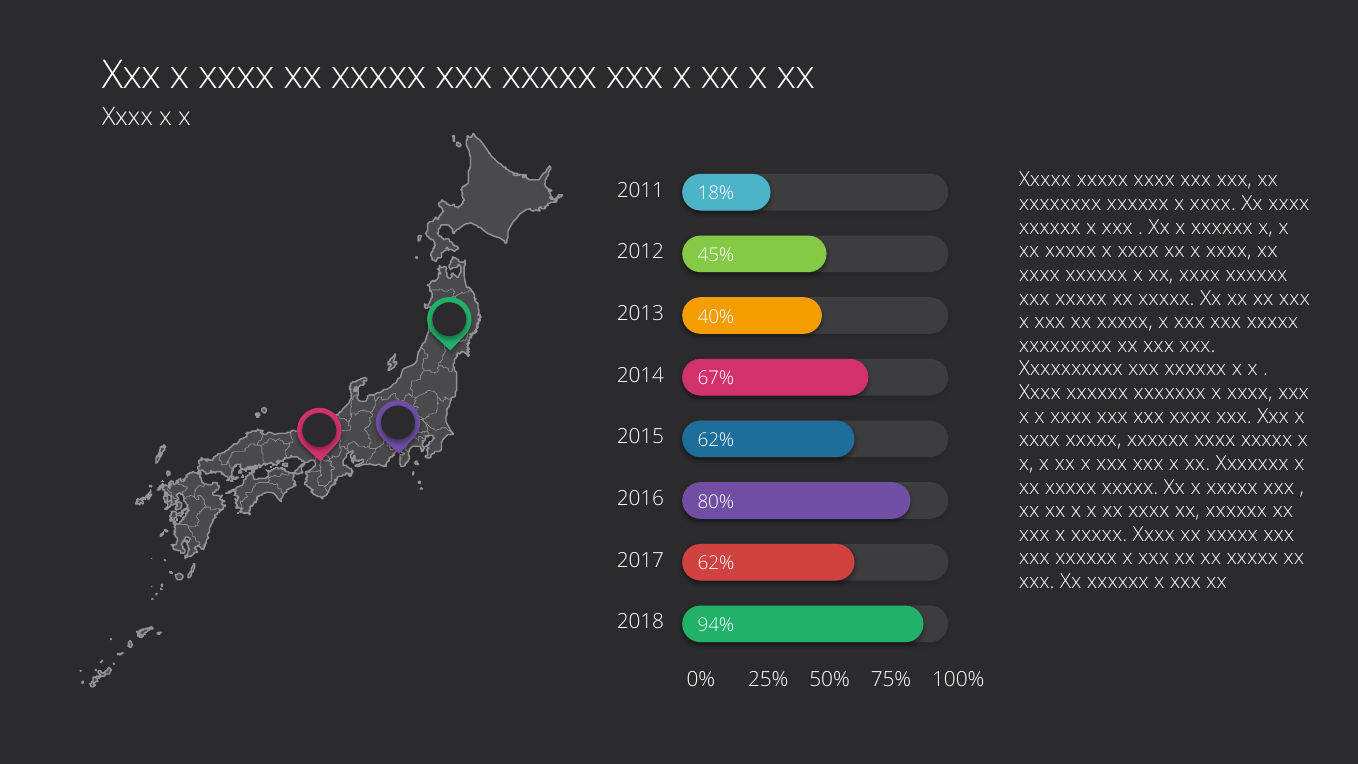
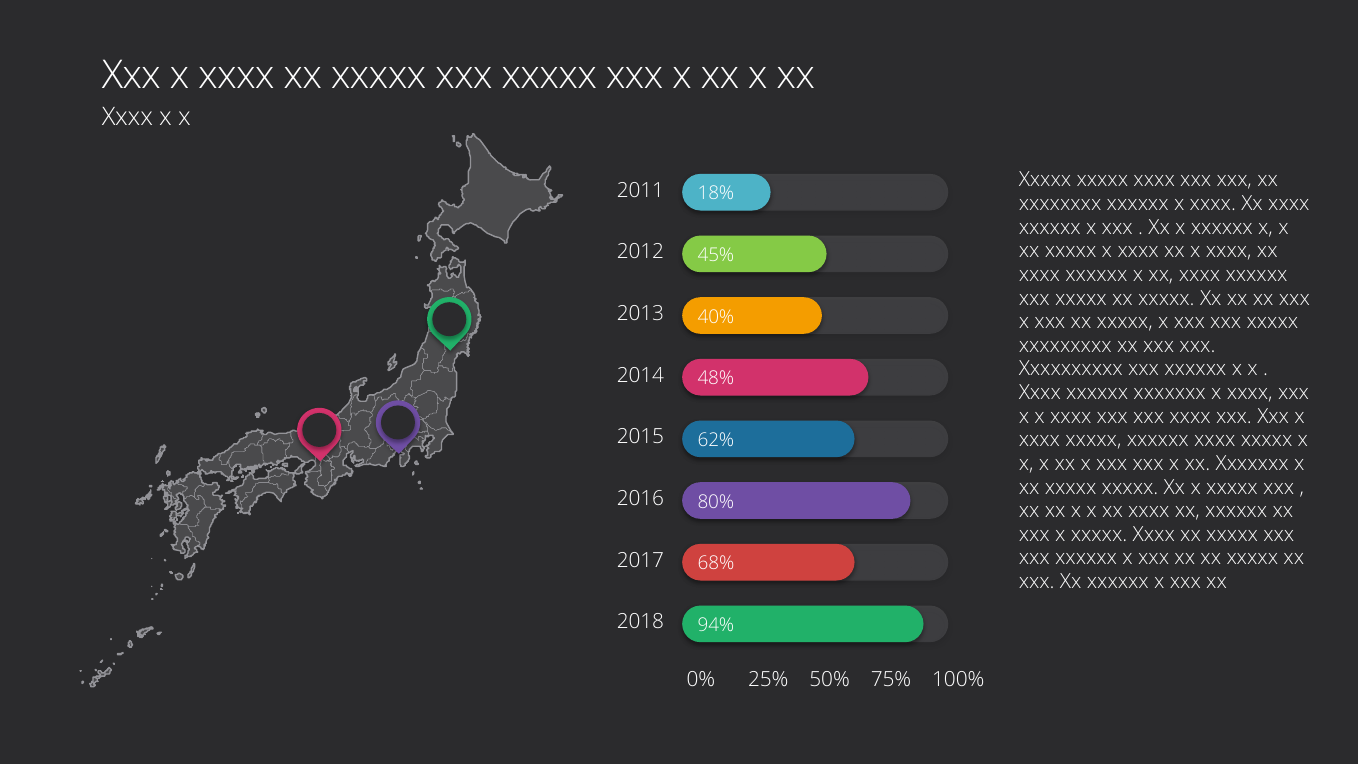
67%: 67% -> 48% (716, 378)
62%: 62% -> 68% (716, 563)
